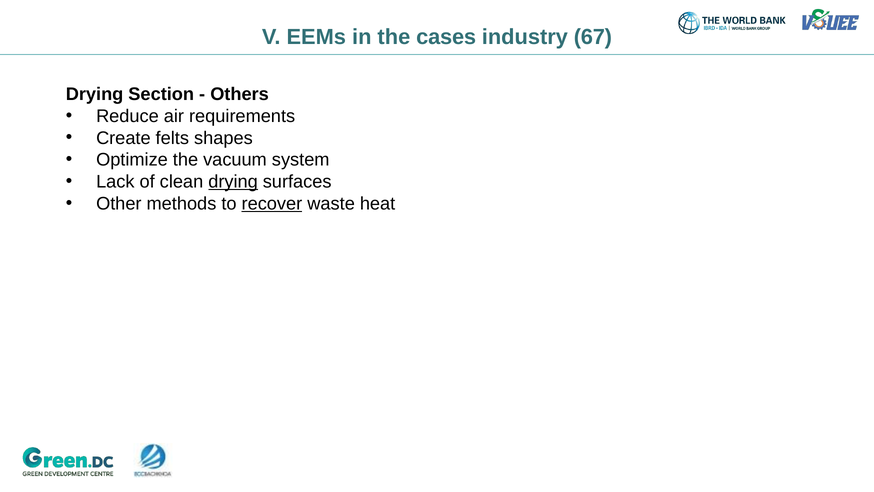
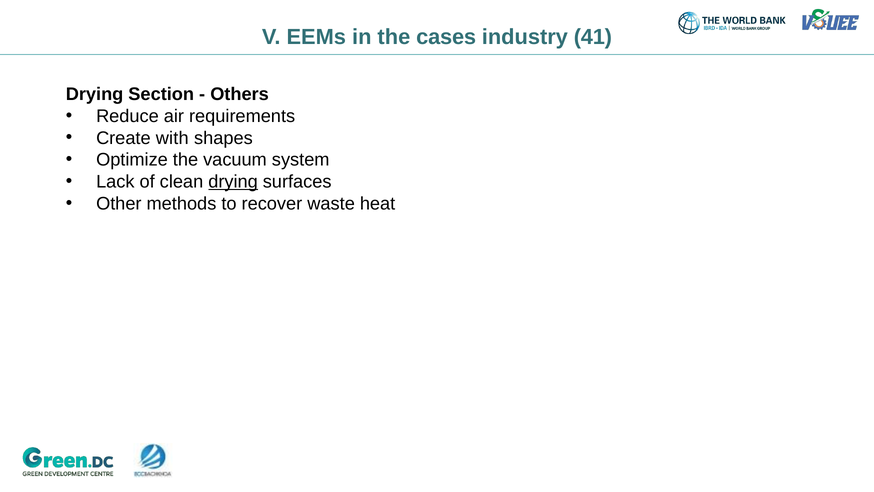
67: 67 -> 41 (593, 37)
felts: felts -> with (172, 138)
recover underline: present -> none (272, 203)
